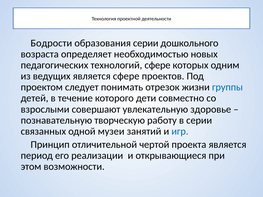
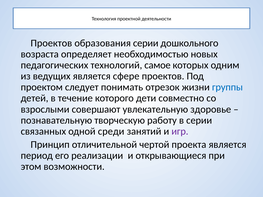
Бодрости: Бодрости -> Проектов (51, 43)
технологий сфере: сфере -> самое (157, 65)
музеи: музеи -> среди (111, 131)
игр colour: blue -> purple (180, 131)
